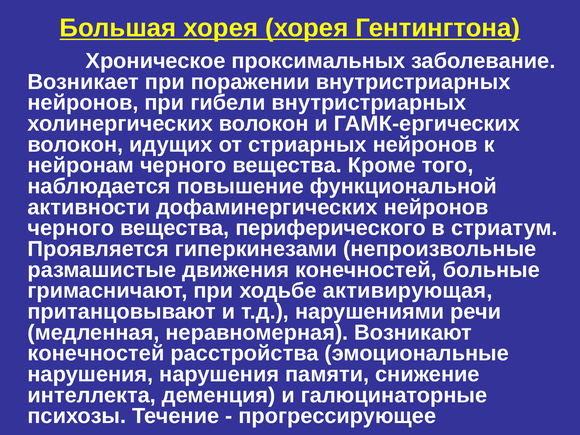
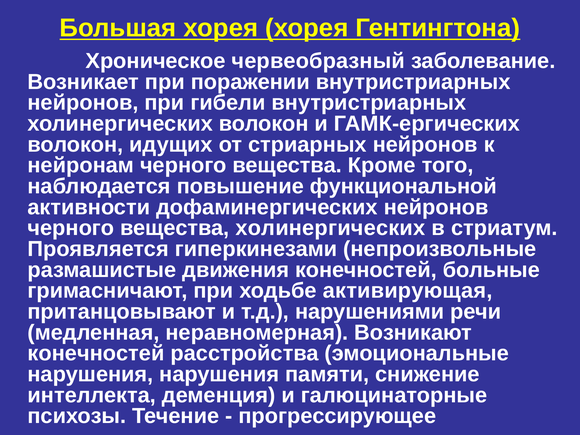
проксимальных: проксимальных -> червеобразный (318, 61)
вещества периферического: периферического -> холинергических (330, 228)
